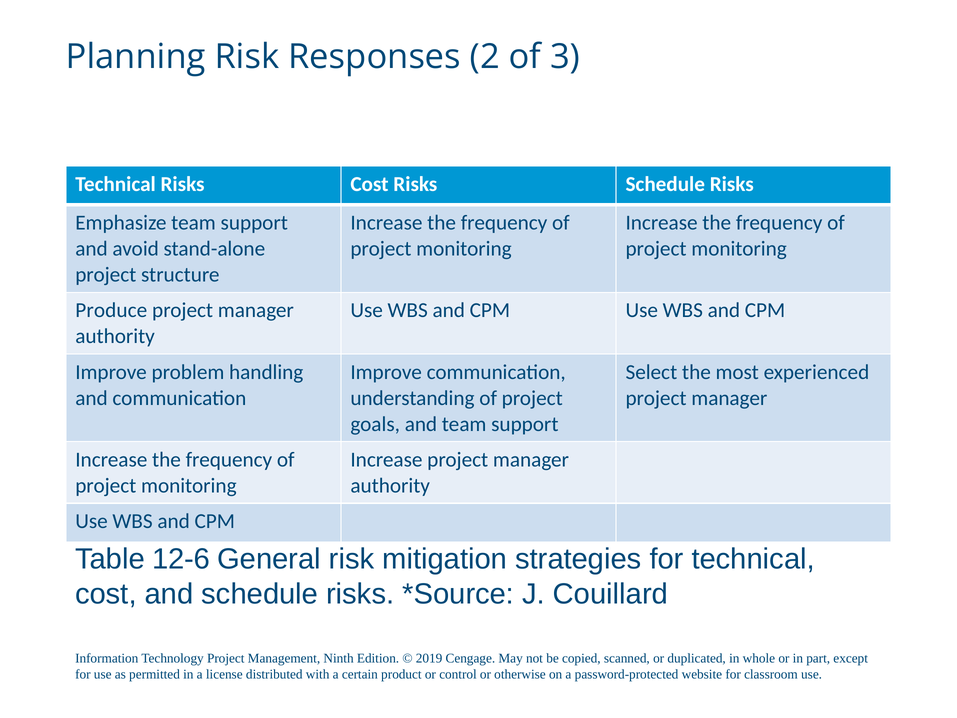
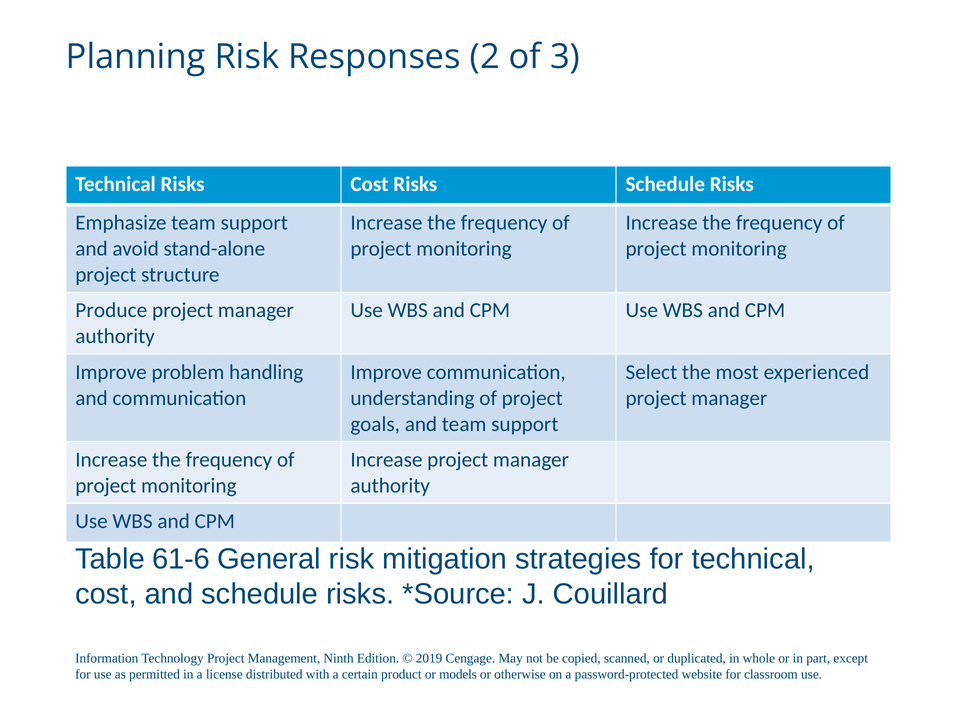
12-6: 12-6 -> 61-6 (181, 559)
control: control -> models (458, 674)
